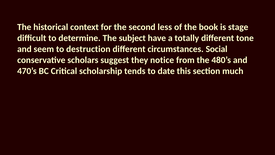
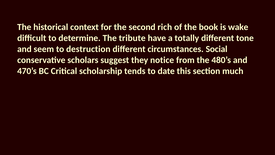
less: less -> rich (165, 27)
stage: stage -> wake (238, 27)
subject: subject -> tribute (132, 38)
